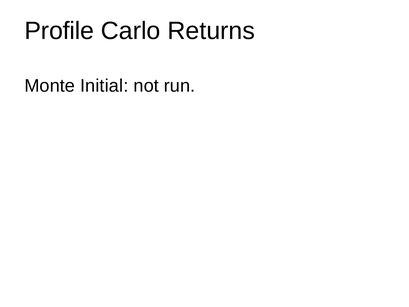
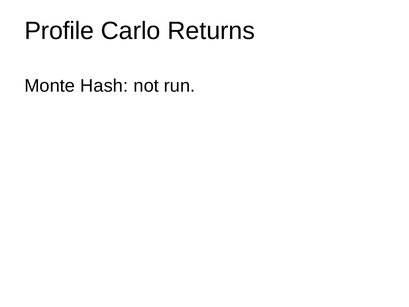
Initial: Initial -> Hash (104, 86)
